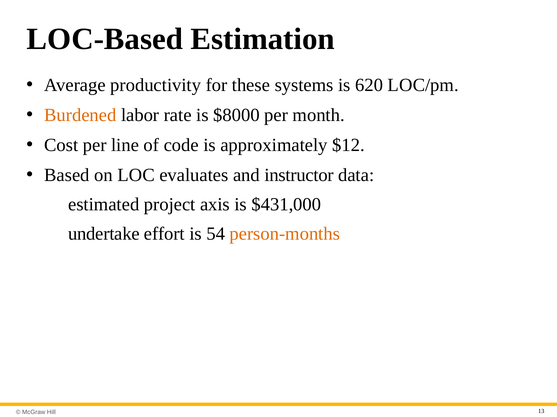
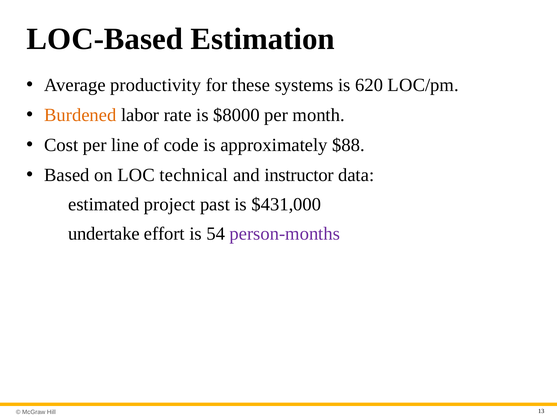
$12: $12 -> $88 (348, 145)
evaluates: evaluates -> technical (194, 175)
axis: axis -> past (215, 205)
person-months colour: orange -> purple (285, 234)
